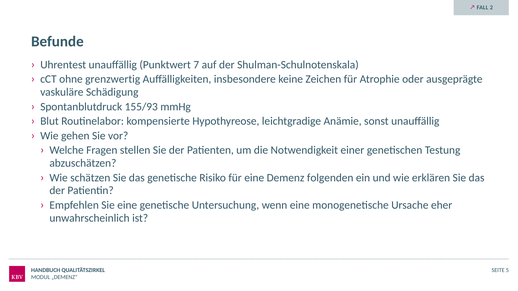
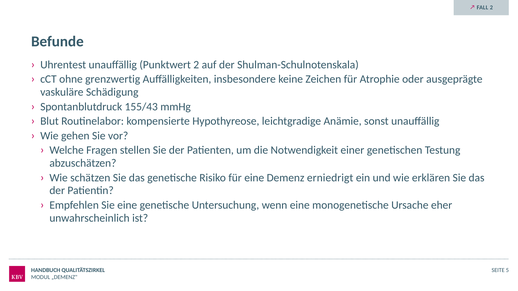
Punktwert 7: 7 -> 2 (196, 65)
155/93: 155/93 -> 155/43 (141, 107)
folgenden: folgenden -> erniedrigt (330, 178)
